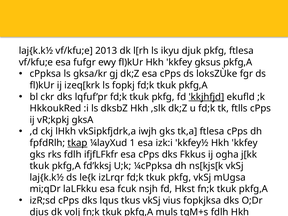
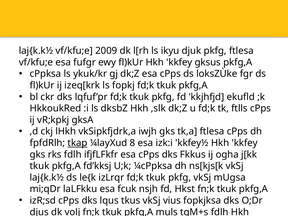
2013: 2013 -> 2009 (106, 51)
gksa/kr: gksa/kr -> ykuk/kr (90, 74)
kkjhfjd underline: present -> none (206, 97)
1: 1 -> 8 (133, 143)
